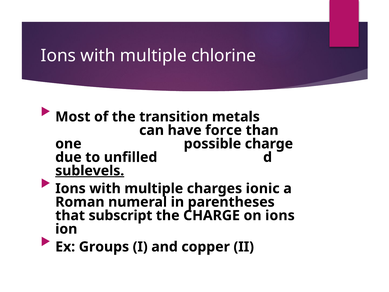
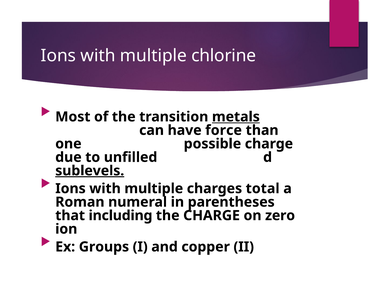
metals underline: none -> present (236, 117)
ionic: ionic -> total (263, 188)
subscript: subscript -> including (120, 215)
on ions: ions -> zero (280, 215)
